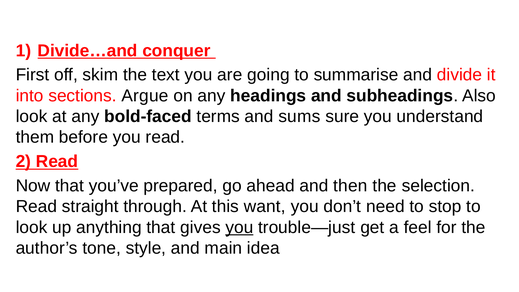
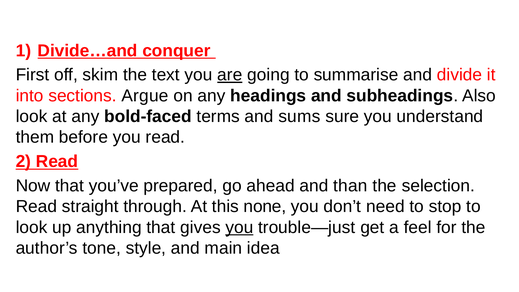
are underline: none -> present (230, 75)
then: then -> than (350, 186)
want: want -> none (265, 206)
